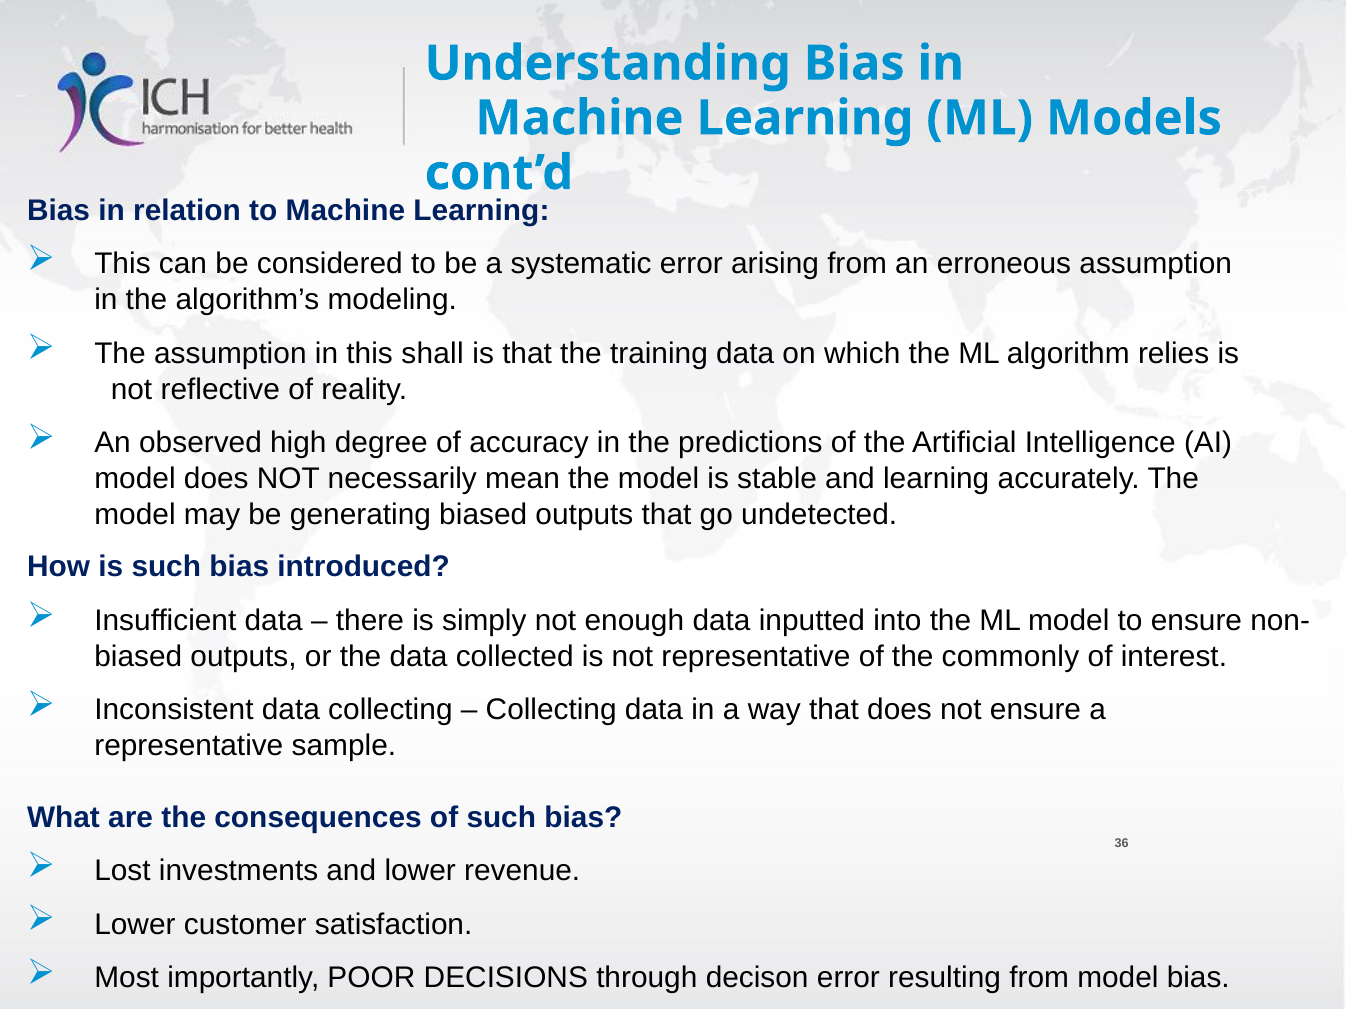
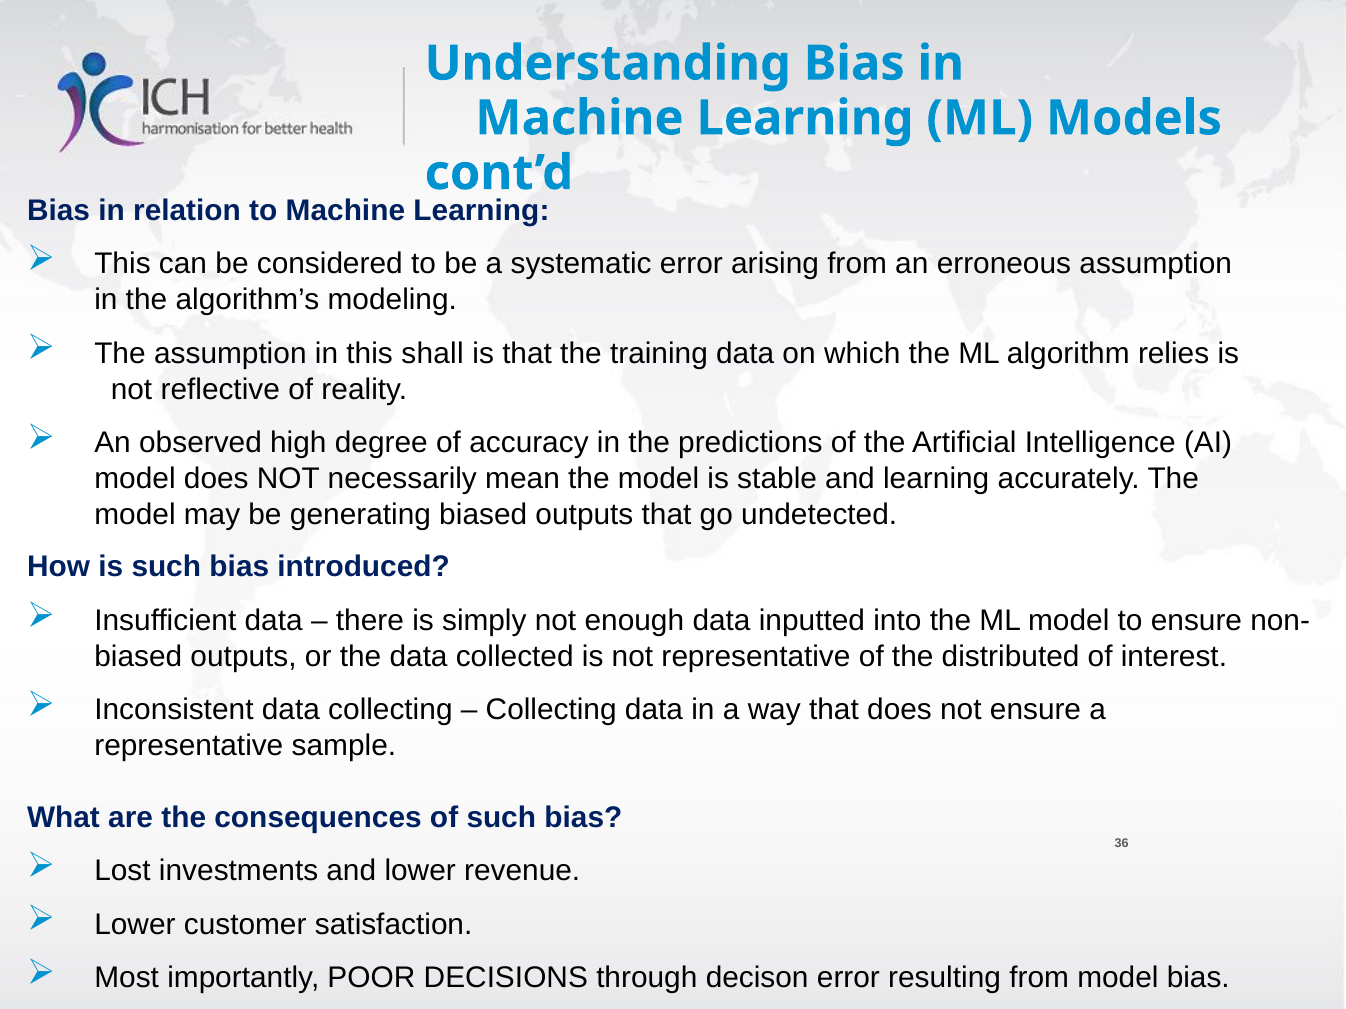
commonly: commonly -> distributed (1011, 657)
